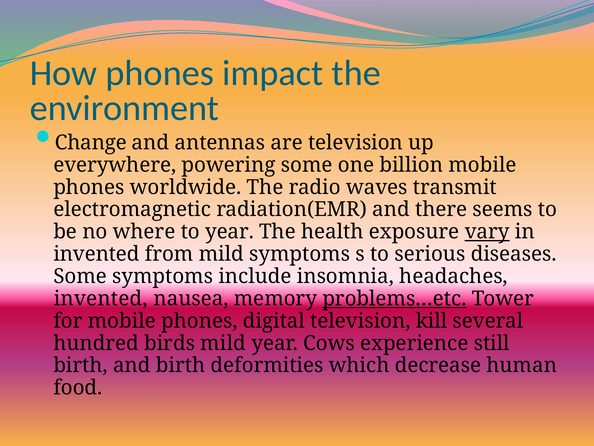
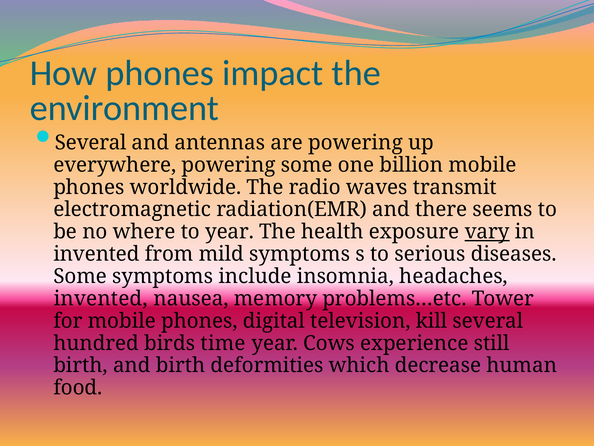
Change: Change -> Several (91, 142)
are television: television -> powering (355, 142)
problems…etc underline: present -> none (394, 298)
birds mild: mild -> time (223, 343)
